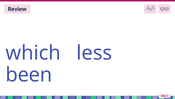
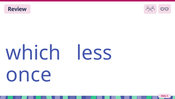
been: been -> once (29, 74)
